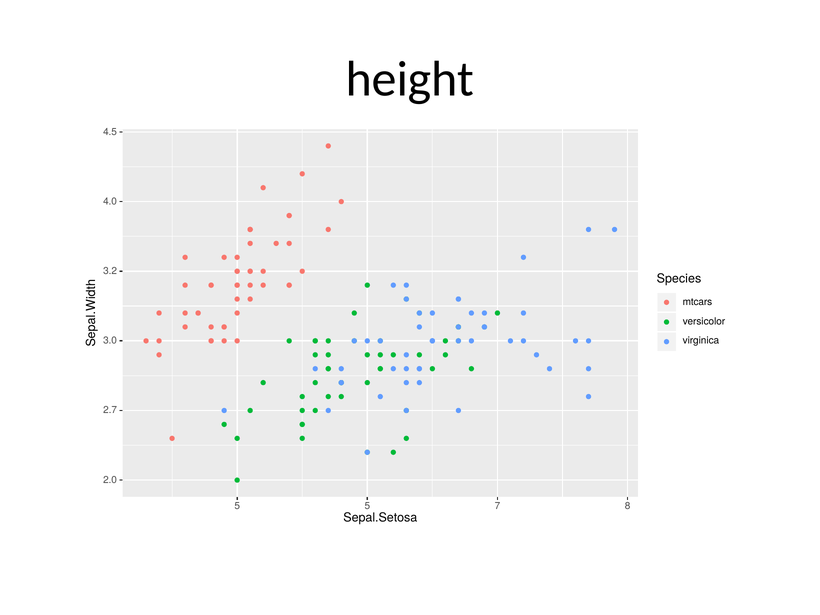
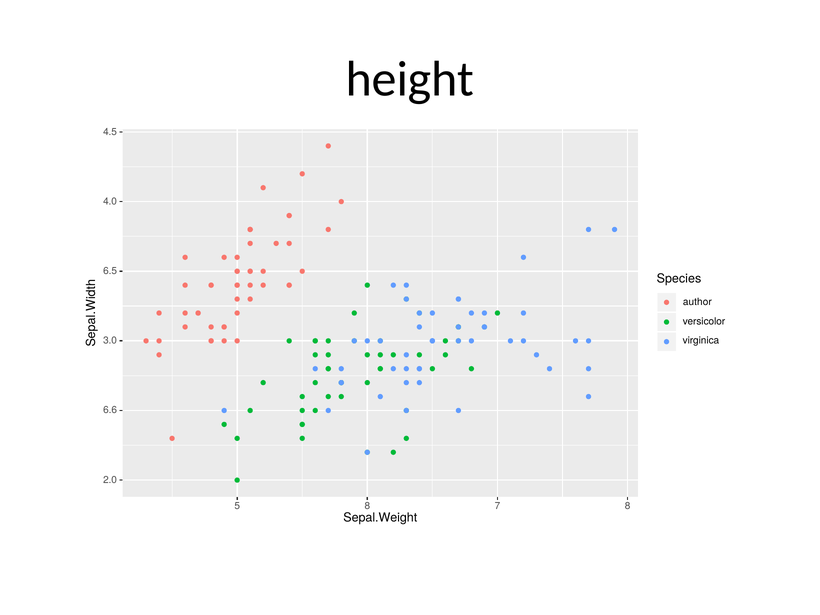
3.2: 3.2 -> 6.5 (110, 271)
mtcars: mtcars -> author (697, 302)
2.7: 2.7 -> 6.6 (110, 410)
5 5: 5 -> 8 (367, 506)
Sepal.Setosa: Sepal.Setosa -> Sepal.Weight (380, 518)
